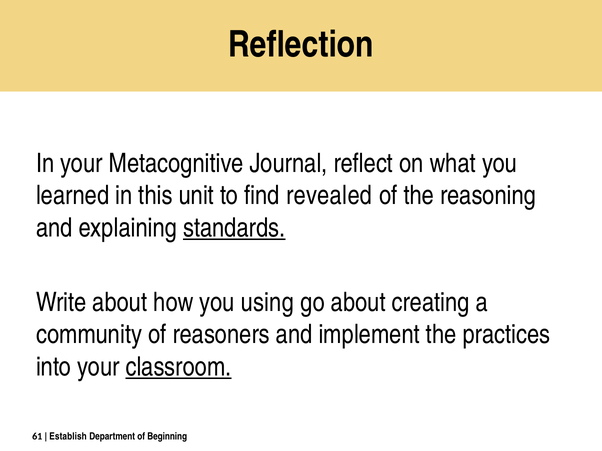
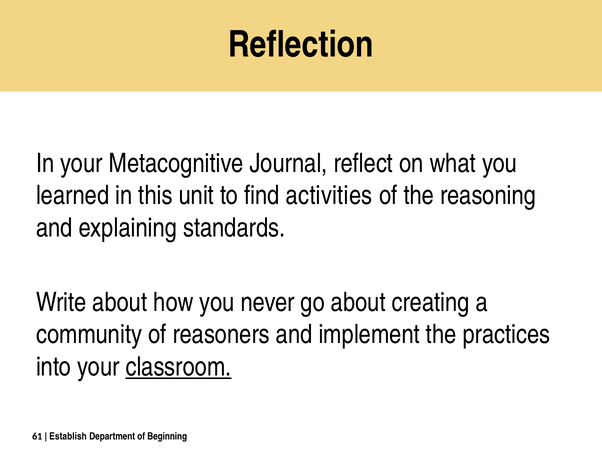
revealed: revealed -> activities (329, 196)
standards underline: present -> none (234, 228)
using: using -> never (268, 303)
